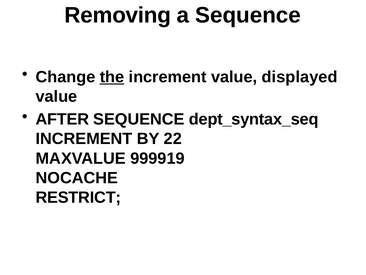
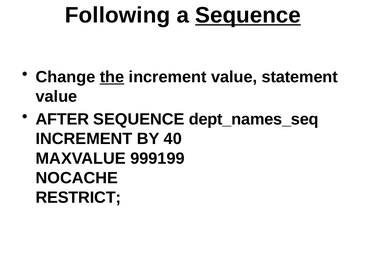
Removing: Removing -> Following (118, 15)
Sequence underline: none -> present (248, 15)
displayed: displayed -> statement (300, 77)
dept_syntax_seq: dept_syntax_seq -> dept_names_seq (254, 119)
22: 22 -> 40 (173, 139)
999919: 999919 -> 999199 (157, 158)
